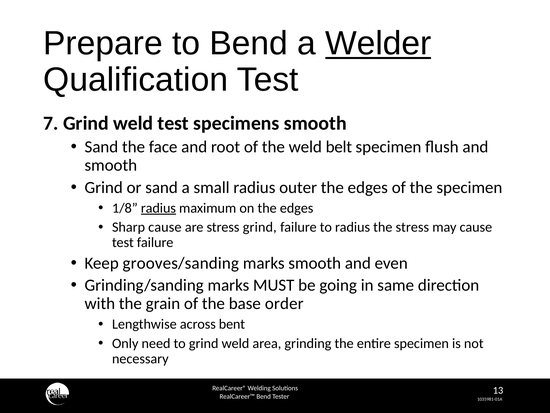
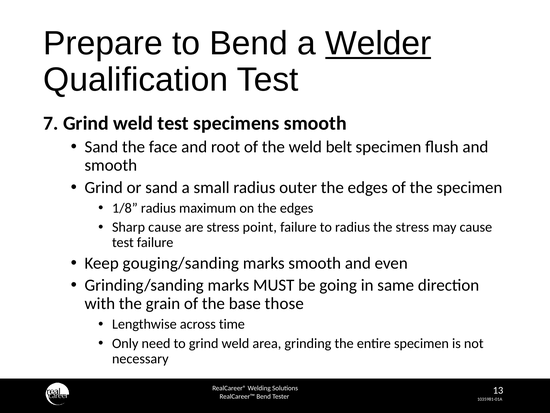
radius underline: present -> none (158, 208)
stress grind: grind -> point (260, 227)
grooves/sanding: grooves/sanding -> gouging/sanding (181, 263)
order: order -> those (284, 303)
bent: bent -> time (232, 324)
